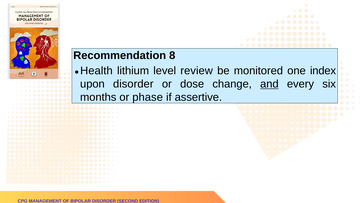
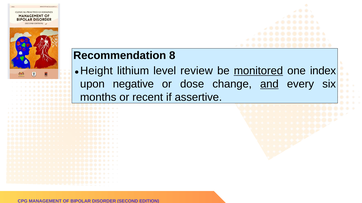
Health: Health -> Height (96, 71)
monitored underline: none -> present (258, 71)
upon disorder: disorder -> negative (133, 84)
phase: phase -> recent (148, 97)
